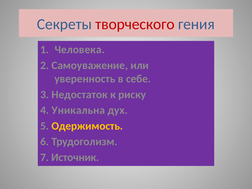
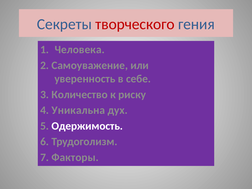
Недостаток: Недостаток -> Количество (80, 95)
Одержимость colour: yellow -> white (87, 126)
Источник: Источник -> Факторы (75, 157)
